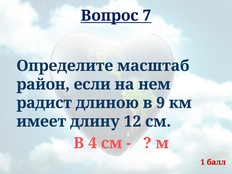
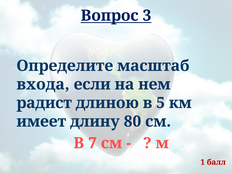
7: 7 -> 3 (147, 16)
район: район -> входа (43, 84)
9: 9 -> 5 (161, 103)
12: 12 -> 80 (132, 121)
4: 4 -> 7 (93, 143)
